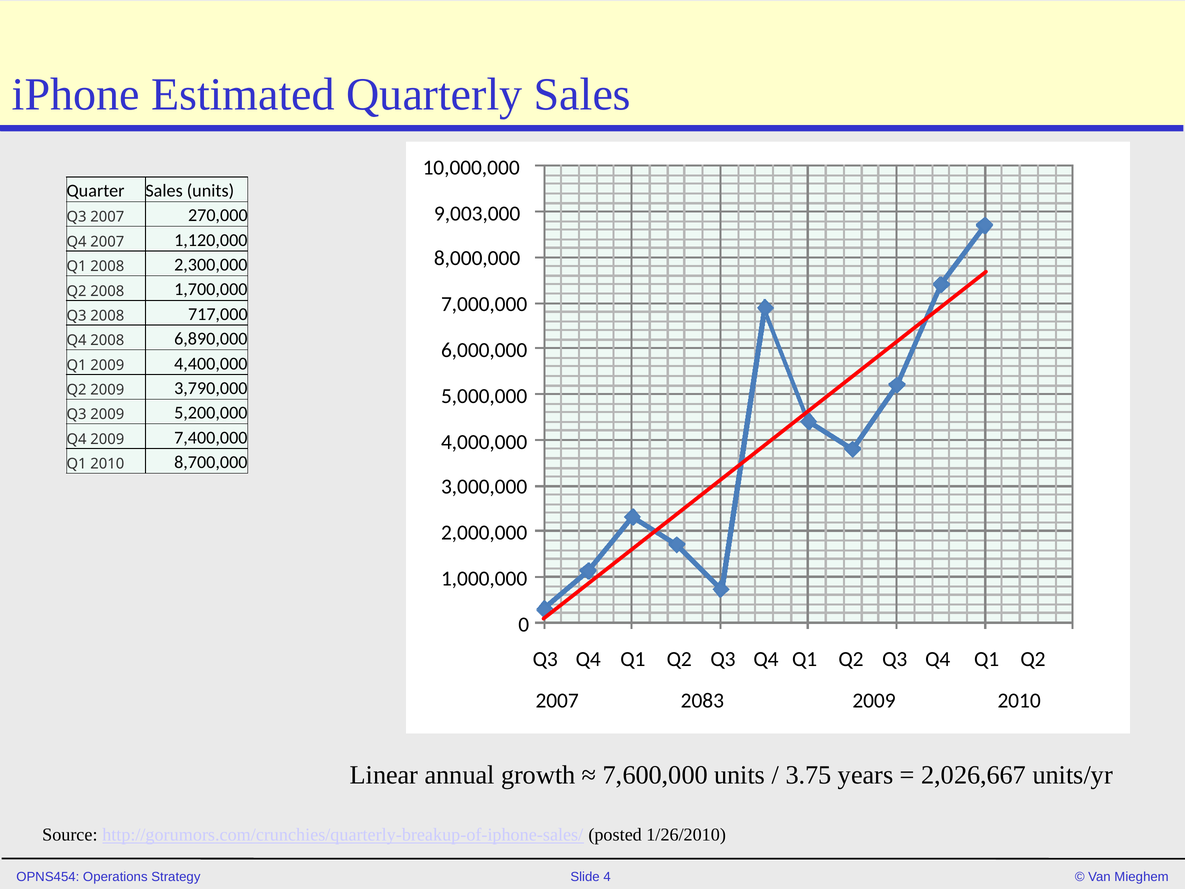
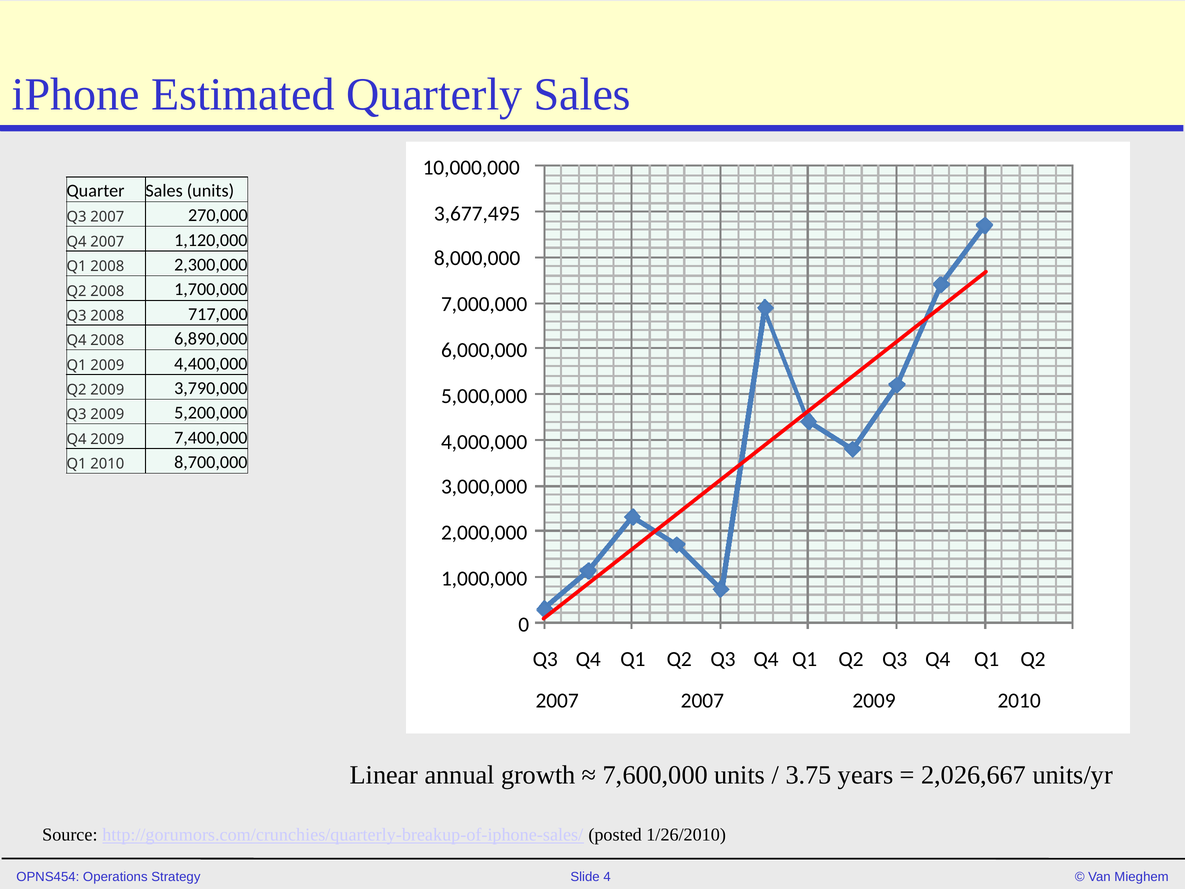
9,003,000: 9,003,000 -> 3,677,495 (477, 214)
2007 2083: 2083 -> 2007 (702, 700)
